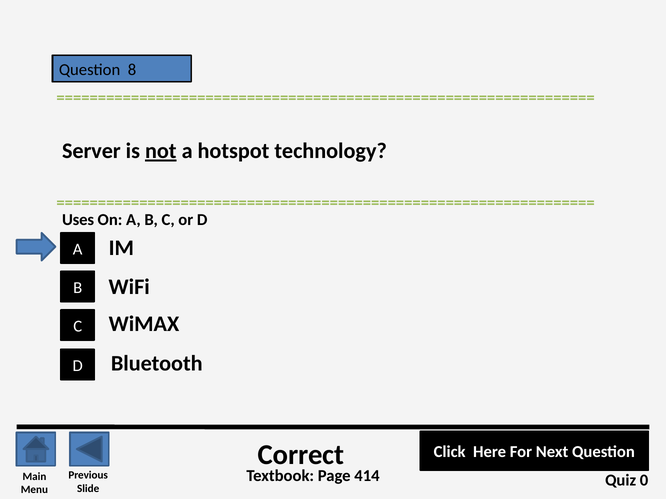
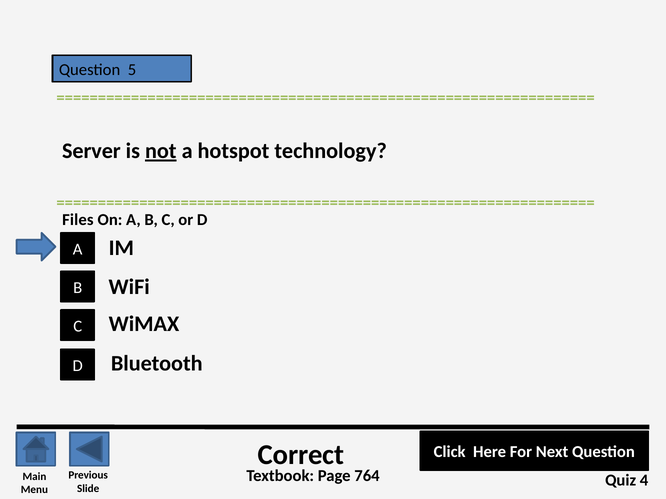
8: 8 -> 5 (132, 70)
Uses: Uses -> Files (78, 220)
414: 414 -> 764 (367, 476)
0: 0 -> 4 (644, 481)
